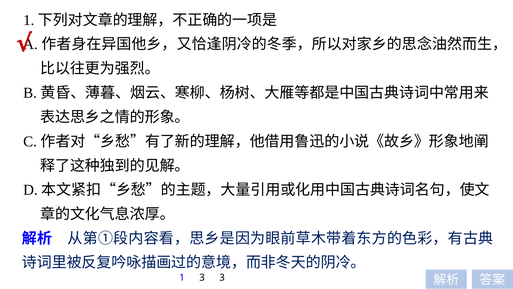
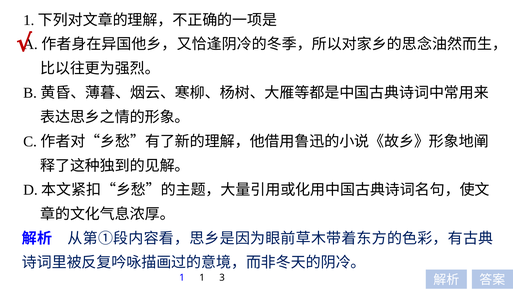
1 3: 3 -> 1 (202, 277)
